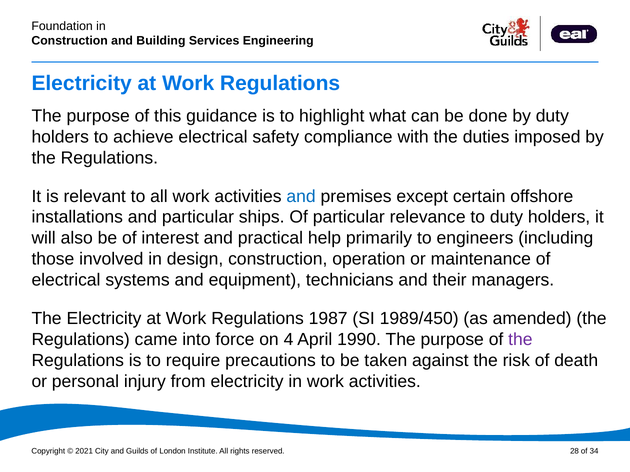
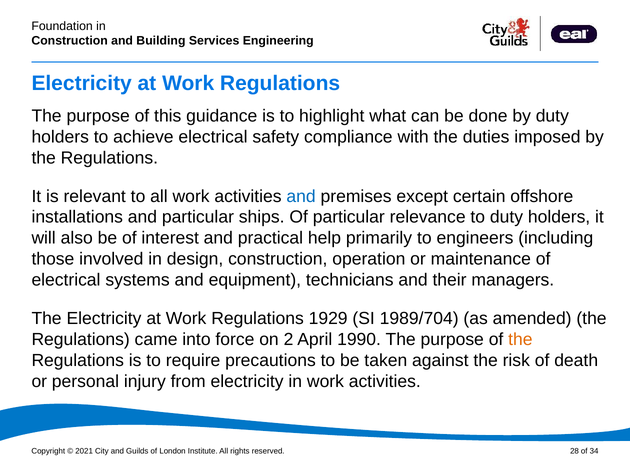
1987: 1987 -> 1929 (328, 319)
1989/450: 1989/450 -> 1989/704 (419, 319)
4: 4 -> 2 (288, 340)
the colour: purple -> orange (520, 340)
